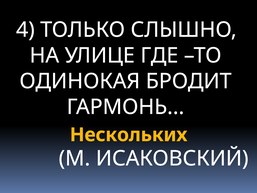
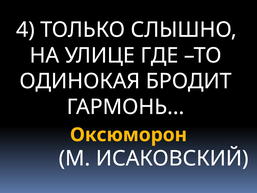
Нескольких: Нескольких -> Оксюморон (129, 135)
